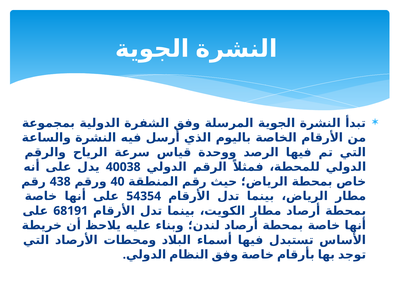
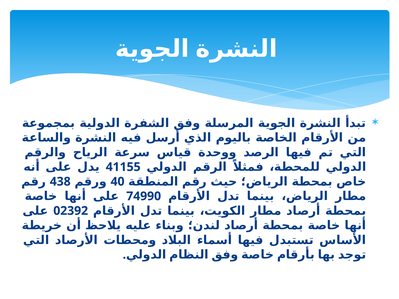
40038: 40038 -> 41155 (123, 167)
54354: 54354 -> 74990 (144, 196)
68191: 68191 -> 02392 (71, 211)
